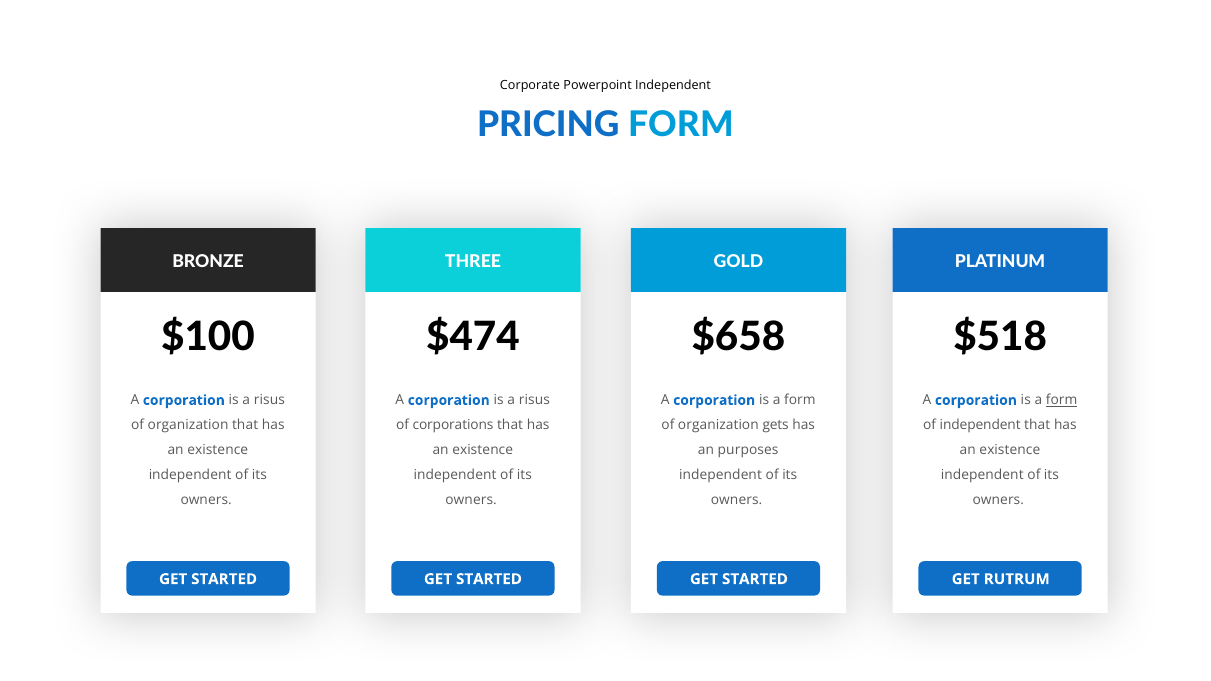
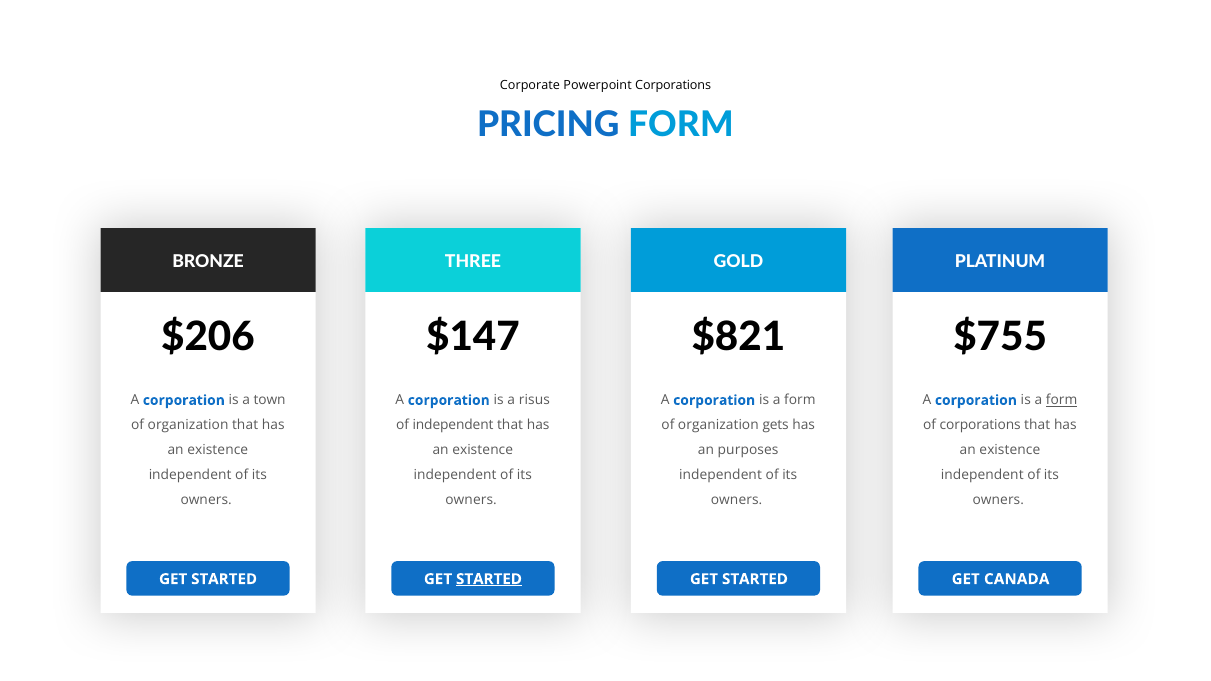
Powerpoint Independent: Independent -> Corporations (673, 86)
$100: $100 -> $206 (208, 337)
$474: $474 -> $147 (473, 337)
$658: $658 -> $821 (738, 337)
$518: $518 -> $755 (1000, 337)
risus: risus -> town (270, 400)
of corporations: corporations -> independent (453, 425)
of independent: independent -> corporations (980, 425)
STARTED underline: none -> present (489, 579)
RUTRUM: RUTRUM -> CANADA (1017, 579)
